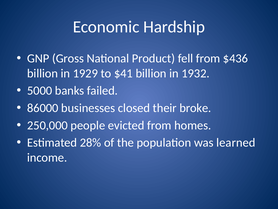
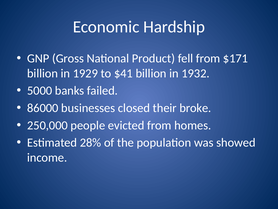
$436: $436 -> $171 (235, 58)
learned: learned -> showed (236, 142)
